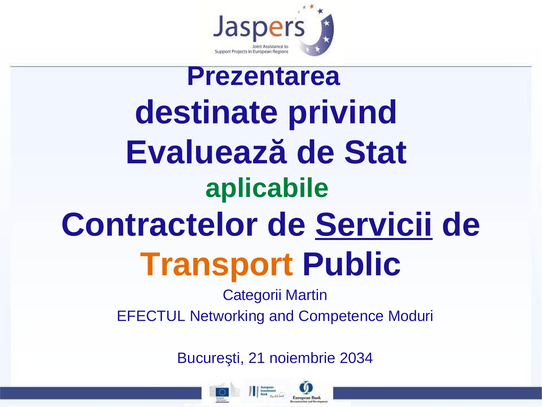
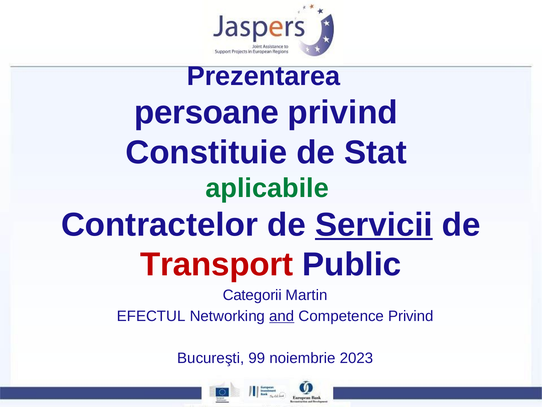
destinate: destinate -> persoane (207, 113)
Evaluează: Evaluează -> Constituie (206, 152)
Transport colour: orange -> red (217, 264)
and underline: none -> present (282, 316)
Competence Moduri: Moduri -> Privind (411, 316)
21: 21 -> 99 (257, 358)
2034: 2034 -> 2023 (357, 358)
